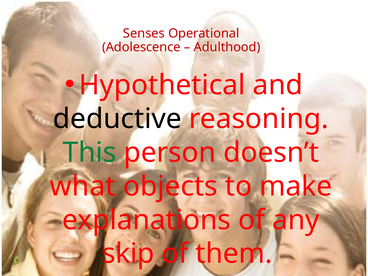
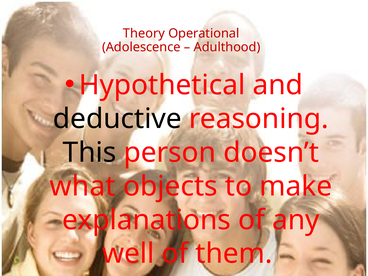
Senses: Senses -> Theory (144, 33)
This colour: green -> black (89, 153)
skip: skip -> well (128, 254)
